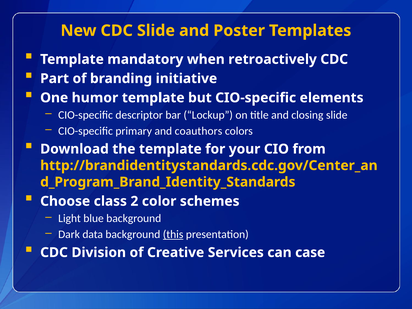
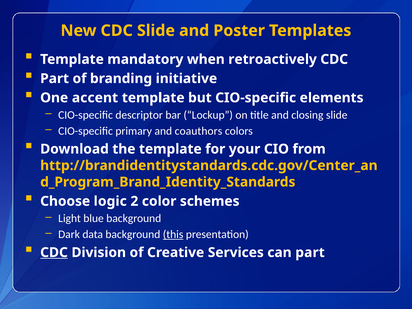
humor: humor -> accent (95, 98)
class: class -> logic (110, 201)
CDC underline: none -> present (54, 252)
can case: case -> part (310, 252)
